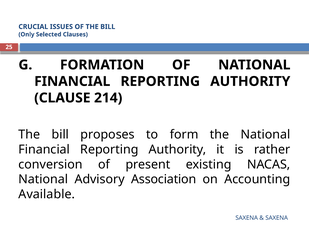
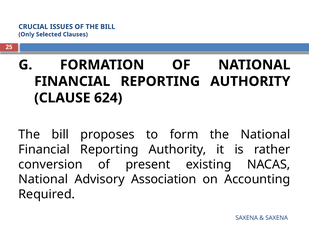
214: 214 -> 624 (108, 98)
Available: Available -> Required (47, 194)
